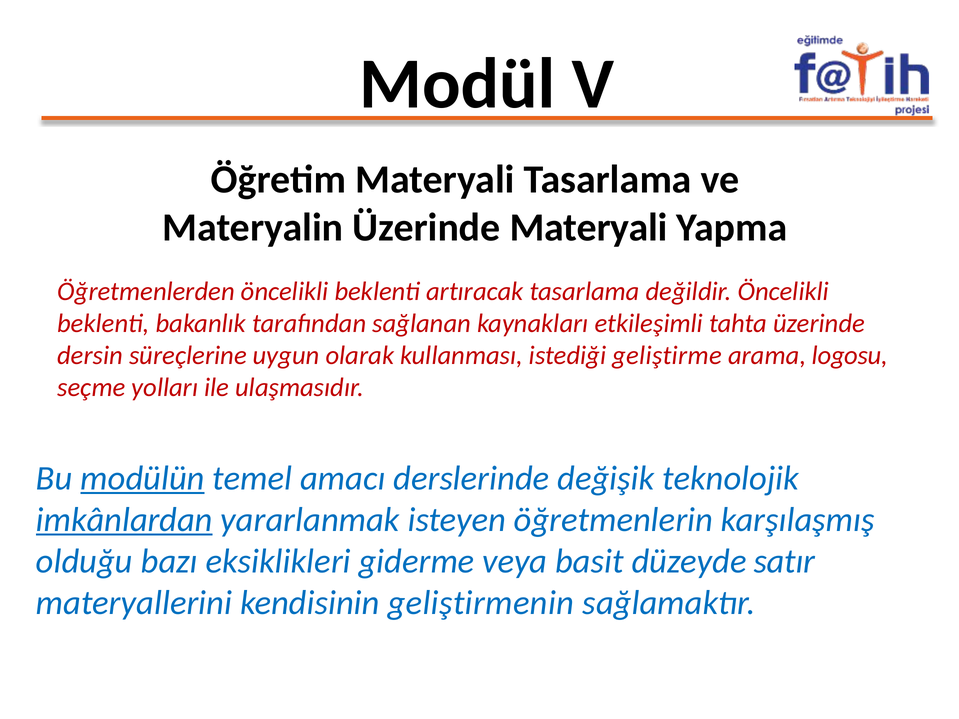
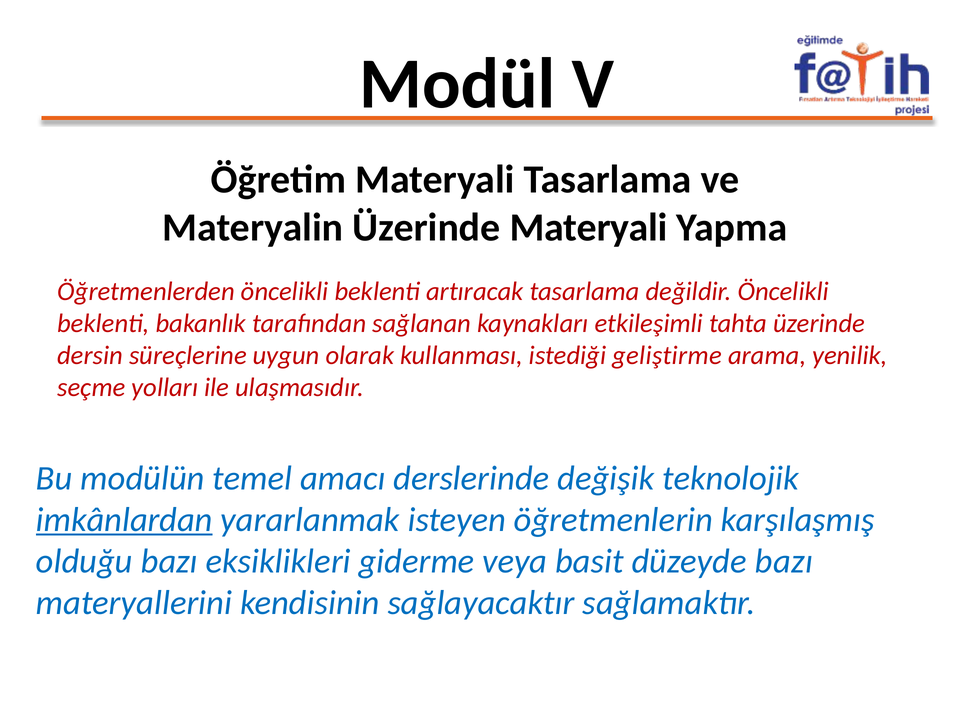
logosu: logosu -> yenilik (850, 356)
modülün underline: present -> none (143, 478)
düzeyde satır: satır -> bazı (784, 562)
geliştirmenin: geliştirmenin -> sağlayacaktır (481, 603)
